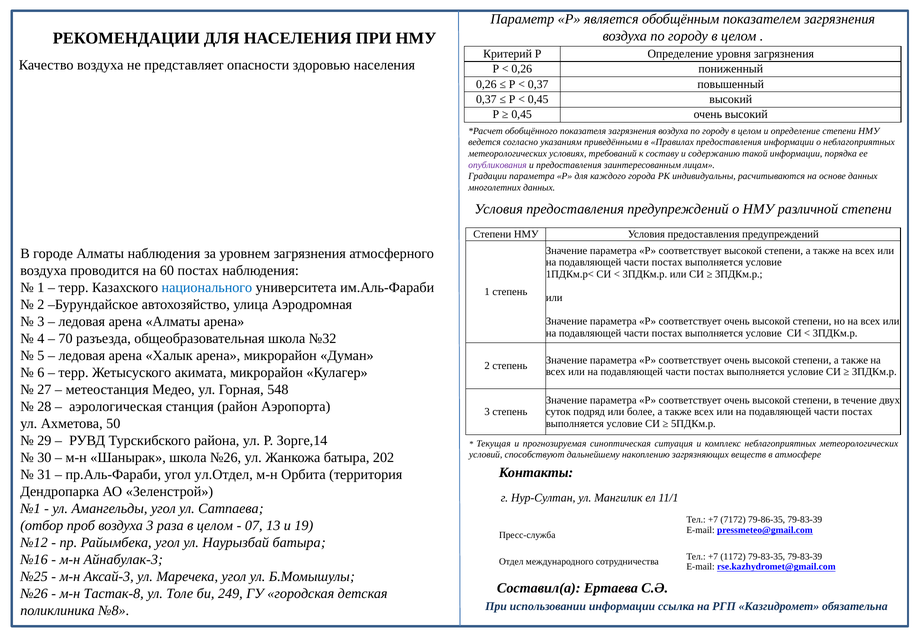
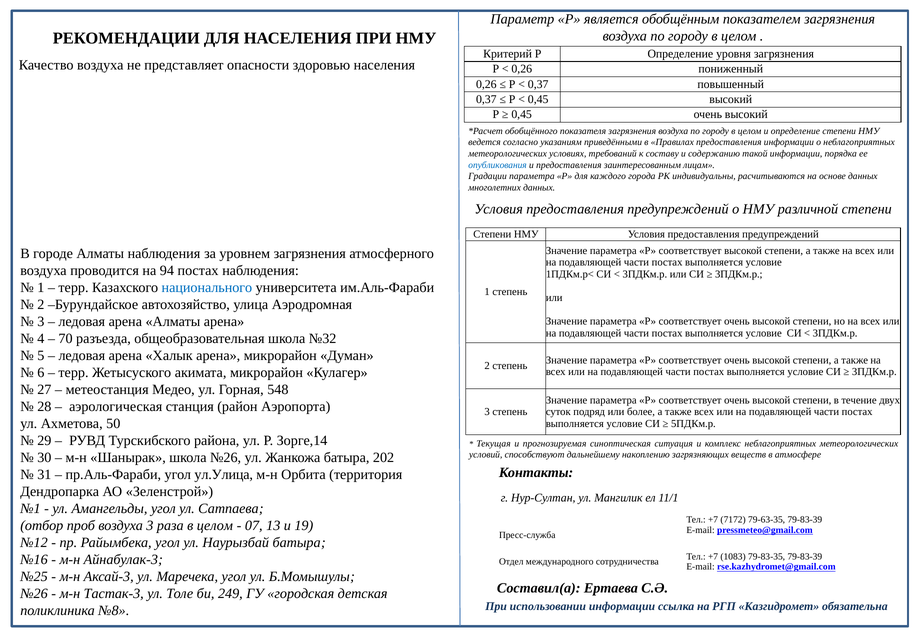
опубликования colour: purple -> blue (498, 165)
60: 60 -> 94 (167, 271)
ул.Отдел: ул.Отдел -> ул.Улица (224, 475)
79-86-35: 79-86-35 -> 79-63-35 (767, 520)
1172: 1172 -> 1083 (733, 556)
Тастак-8: Тастак-8 -> Тастак-3 (114, 593)
